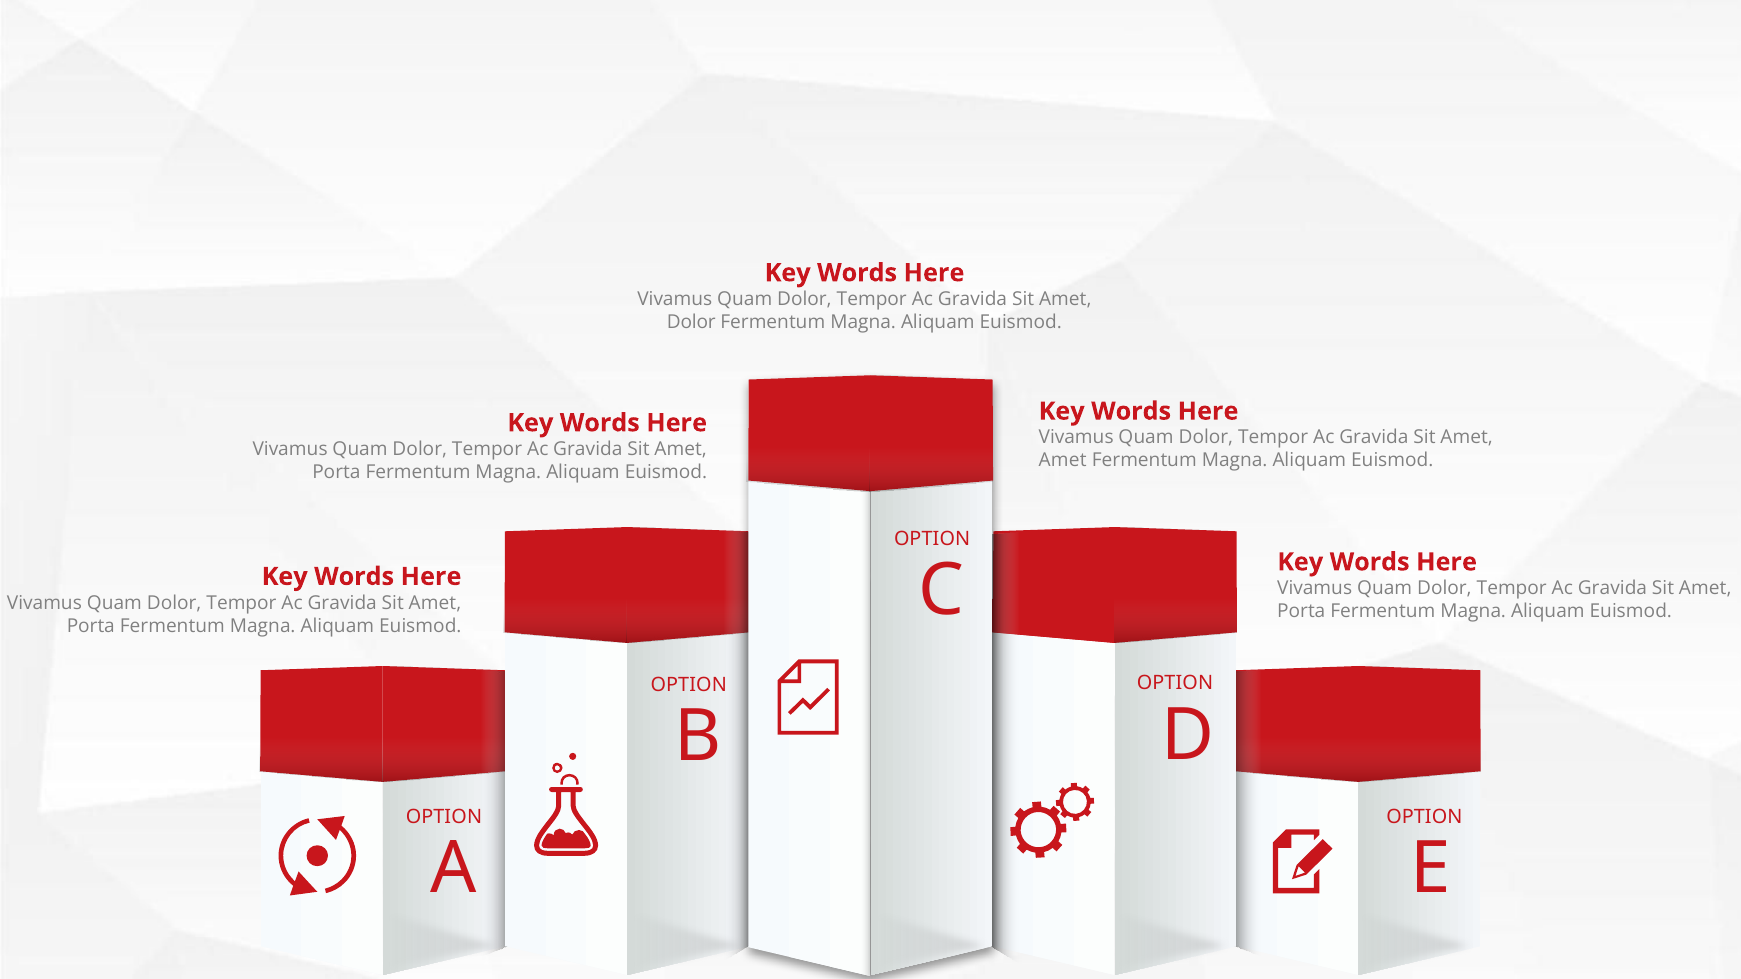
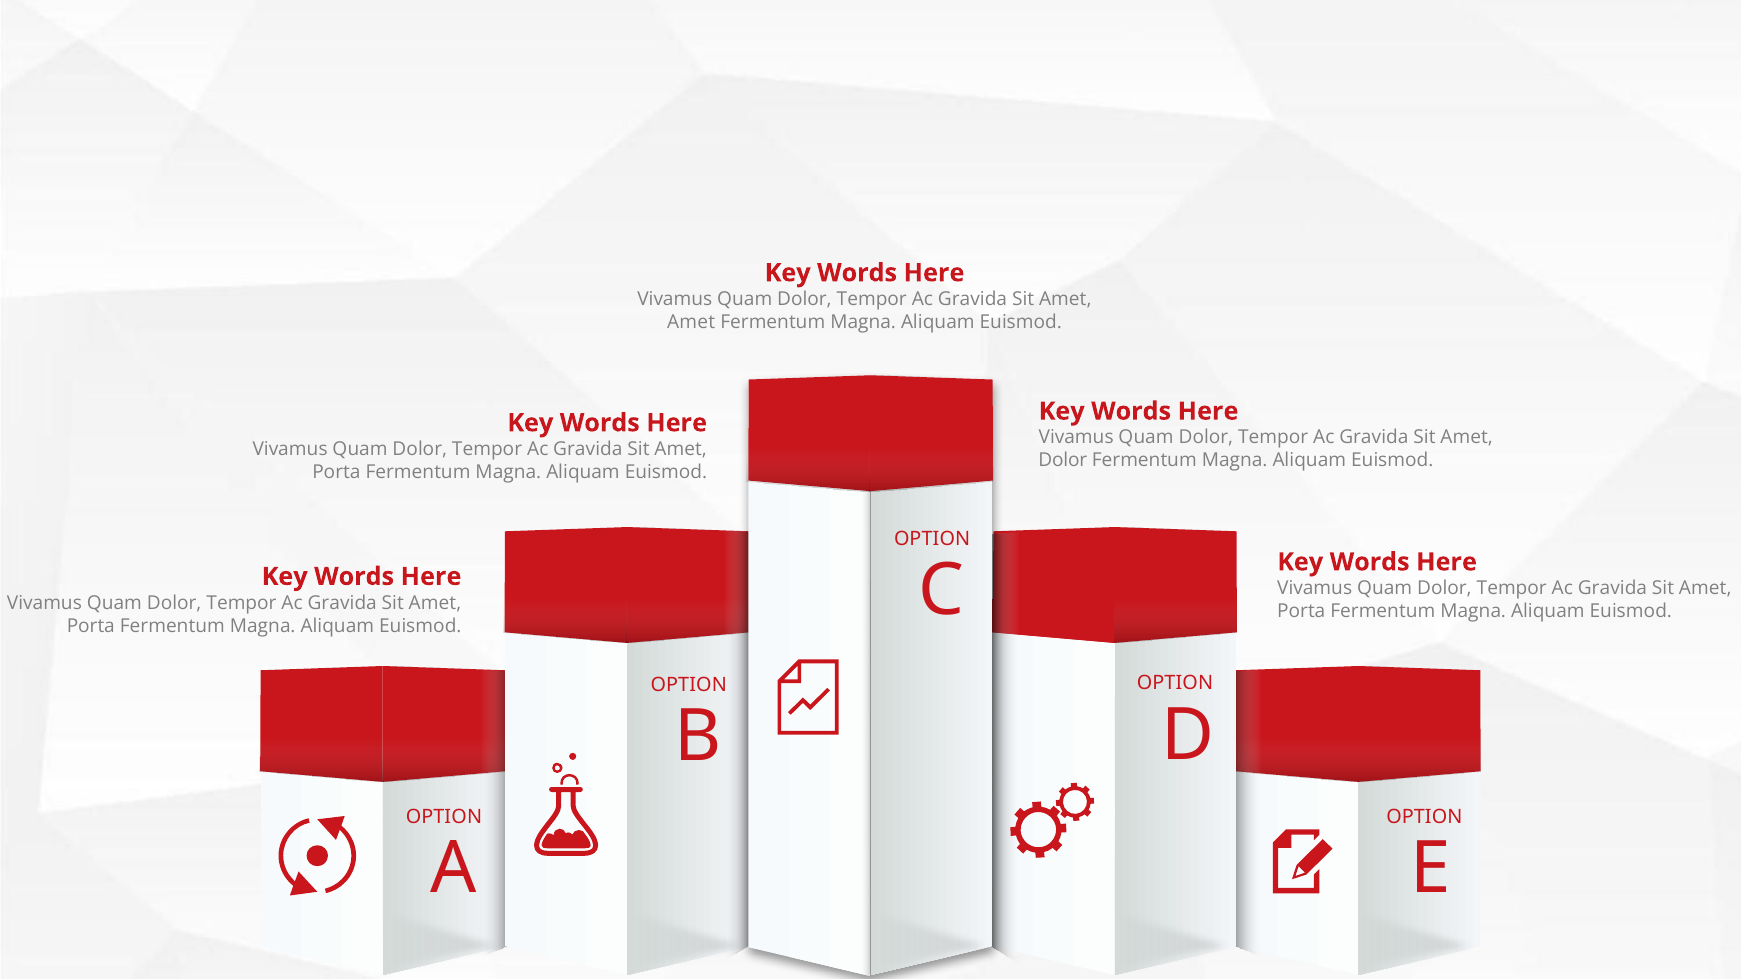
Dolor: Dolor -> Amet (691, 322)
Amet: Amet -> Dolor (1063, 461)
